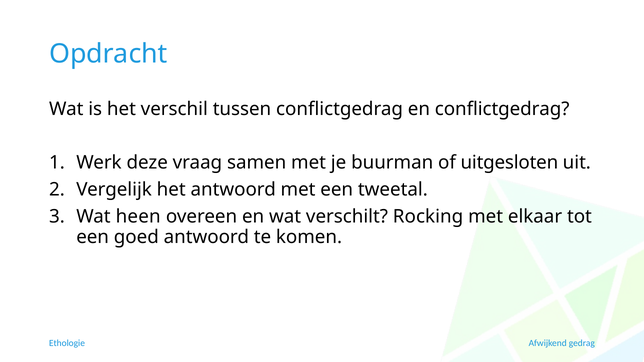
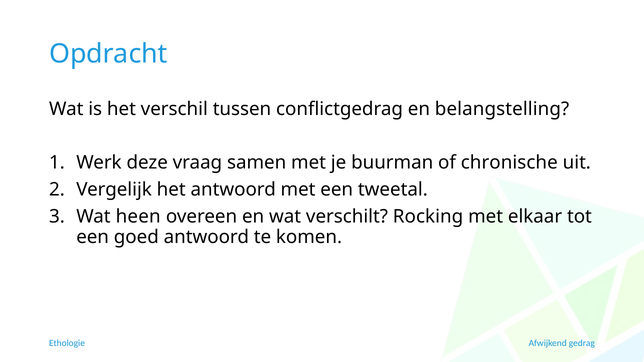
en conflictgedrag: conflictgedrag -> belangstelling (502, 109)
uitgesloten: uitgesloten -> chronische (509, 163)
